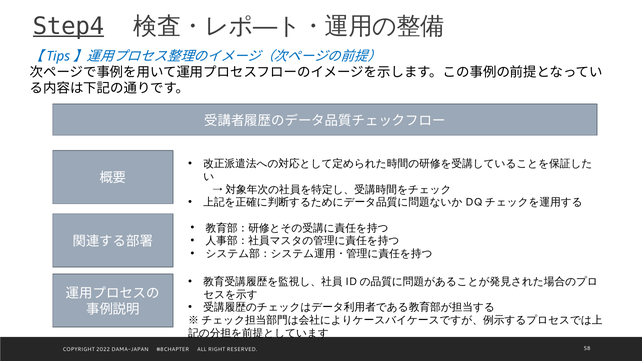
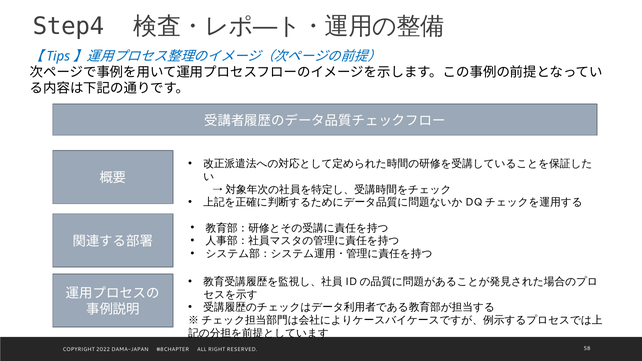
Step4 underline: present -> none (68, 26)
